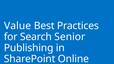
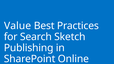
Senior: Senior -> Sketch (70, 37)
